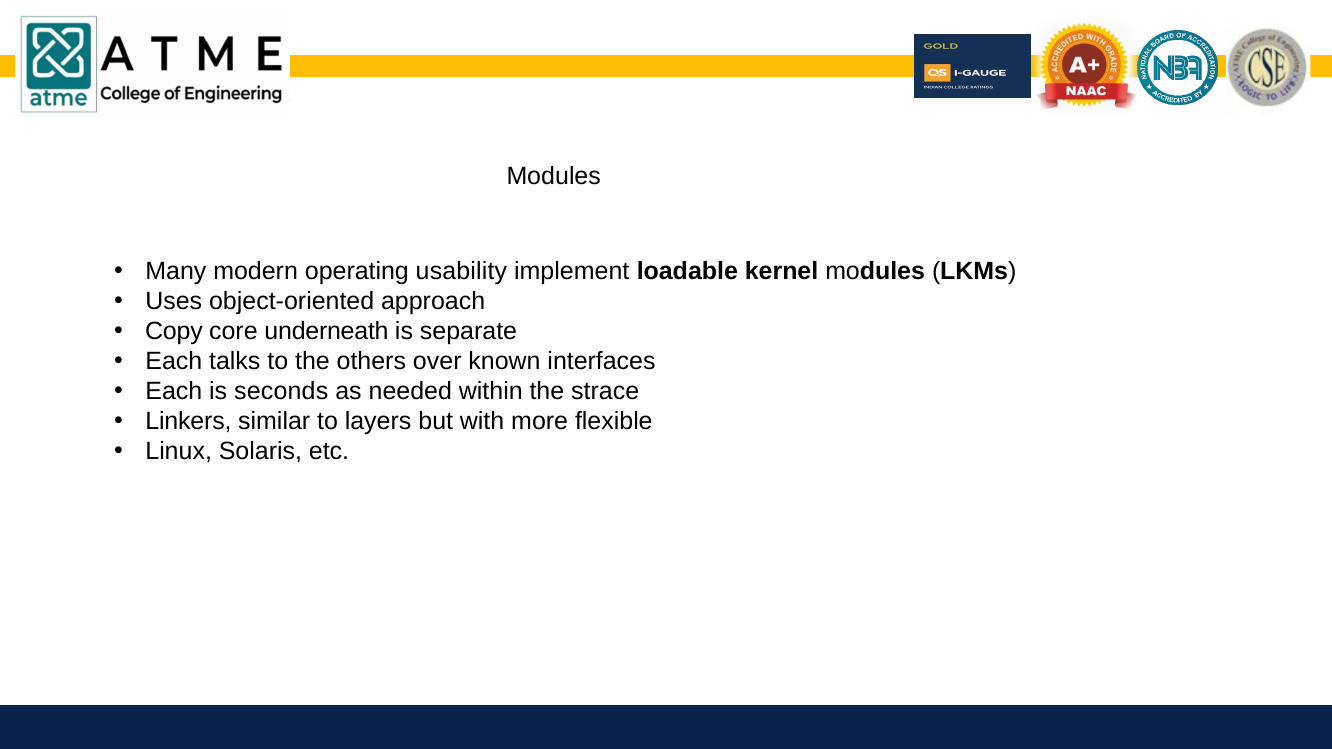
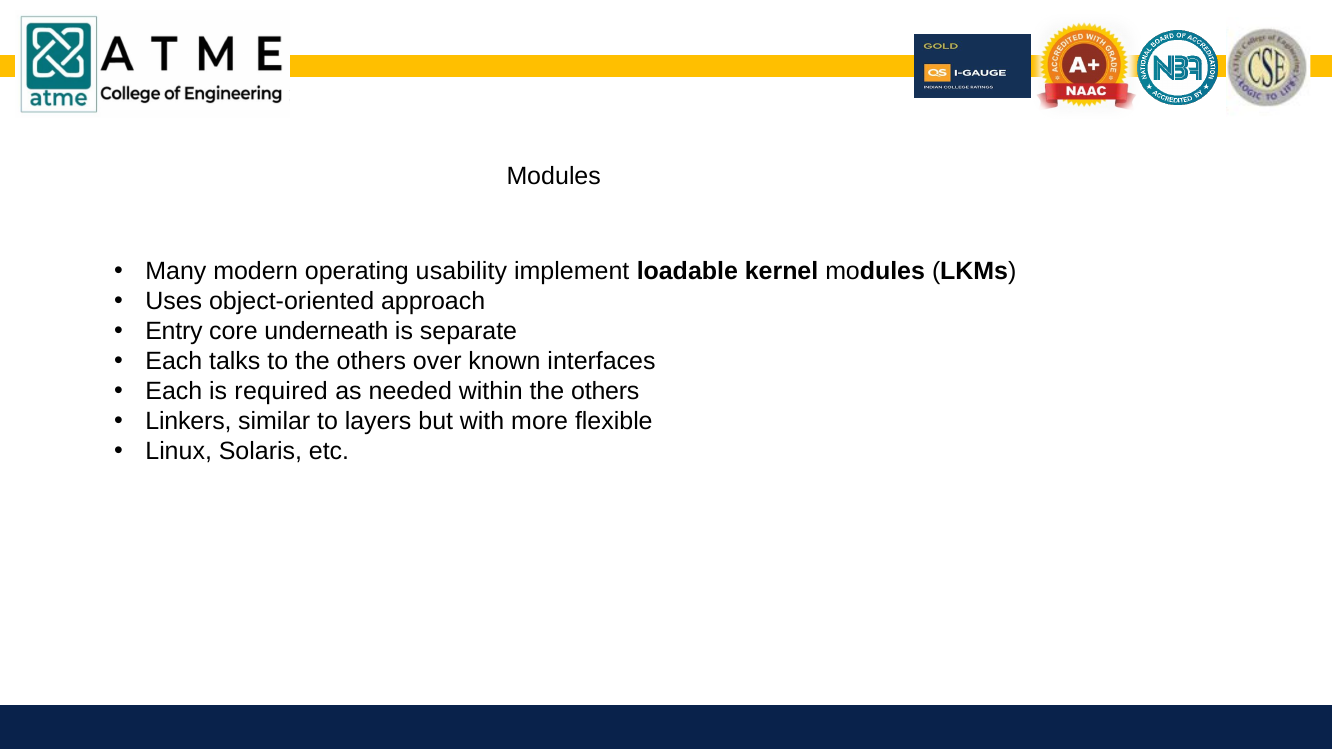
Copy: Copy -> Entry (174, 332)
seconds: seconds -> required (281, 392)
within the strace: strace -> others (605, 392)
